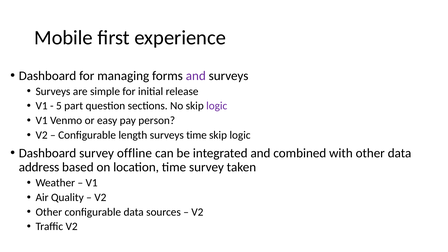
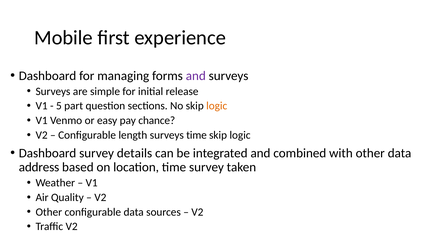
logic colour: purple -> orange (217, 106)
person: person -> chance (157, 121)
offline: offline -> details (135, 153)
